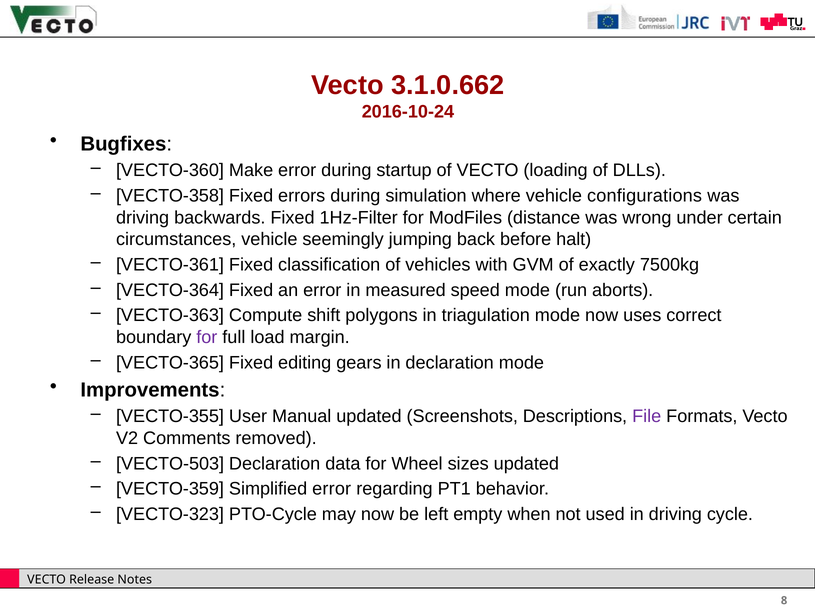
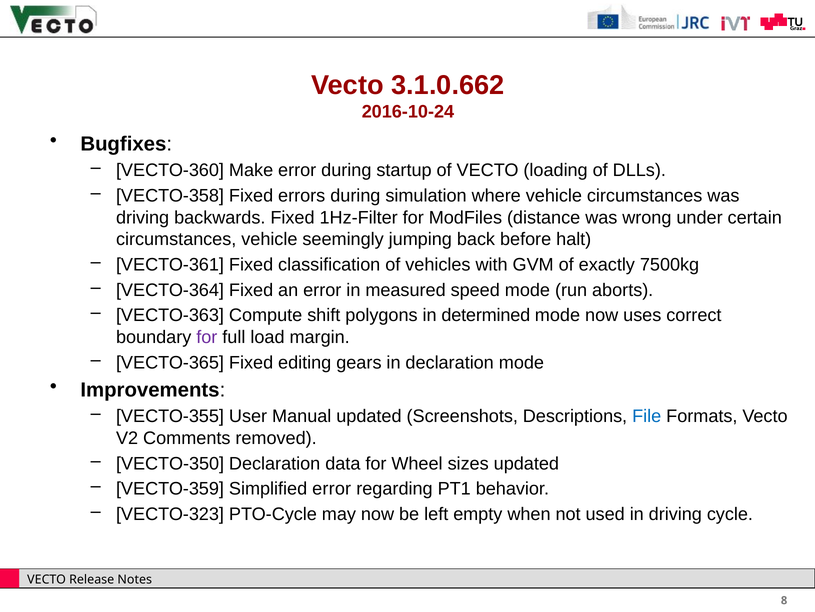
vehicle configurations: configurations -> circumstances (645, 196)
triagulation: triagulation -> determined (486, 315)
File colour: purple -> blue (647, 416)
VECTO-503: VECTO-503 -> VECTO-350 (170, 463)
